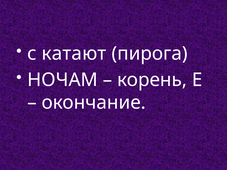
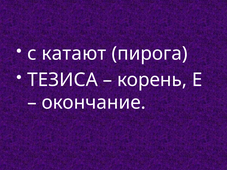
НОЧАМ: НОЧАМ -> ТЕЗИСА (63, 80)
